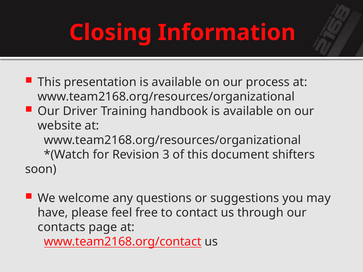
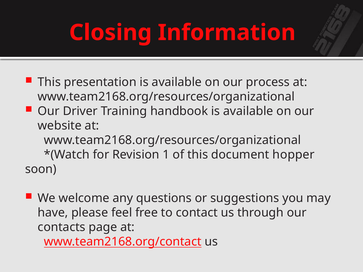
3: 3 -> 1 (166, 155)
shifters: shifters -> hopper (294, 155)
